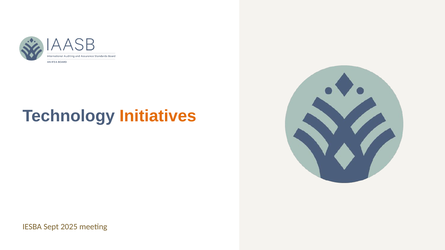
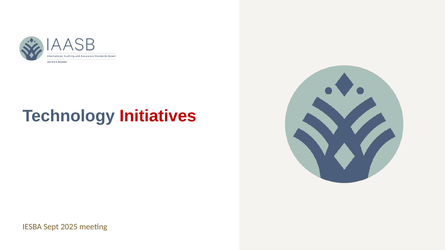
Initiatives colour: orange -> red (158, 116)
